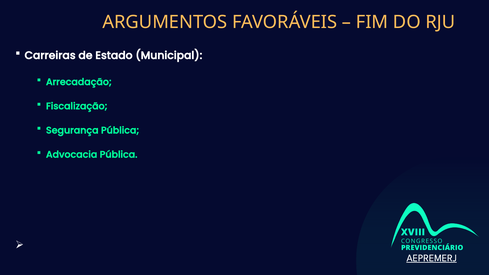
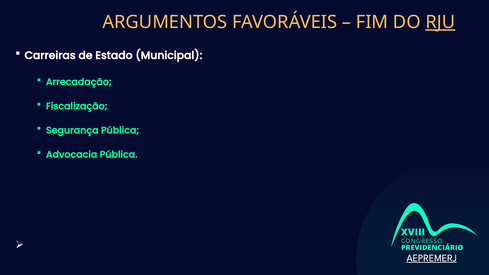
RJU underline: none -> present (440, 22)
